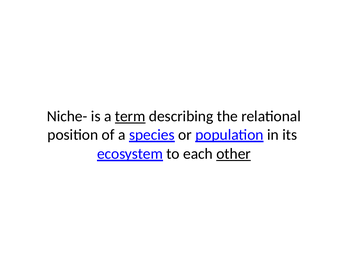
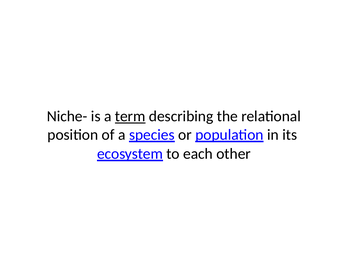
other underline: present -> none (234, 154)
